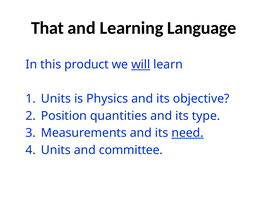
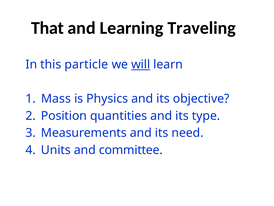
Language: Language -> Traveling (202, 28)
product: product -> particle (86, 64)
Units: Units -> Mass (56, 98)
need underline: present -> none (188, 133)
